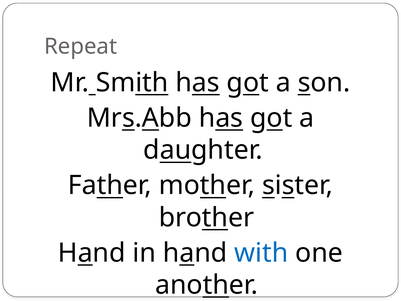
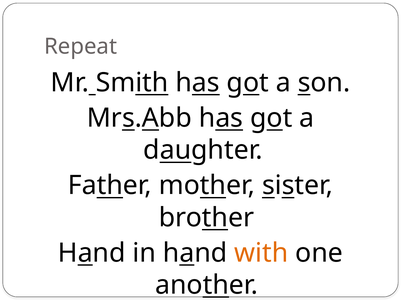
with colour: blue -> orange (261, 253)
